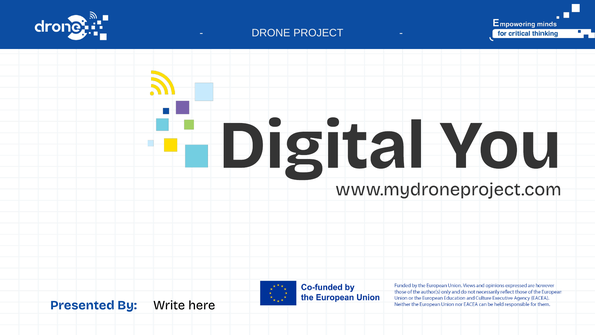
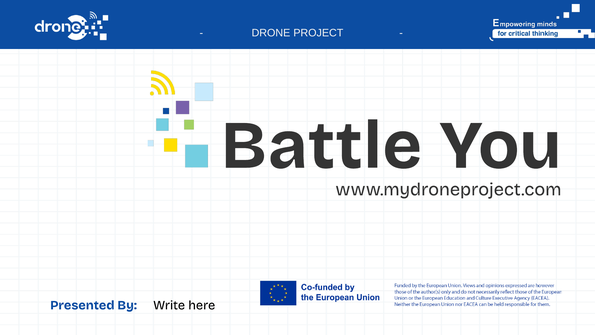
Digital: Digital -> Battle (321, 145)
